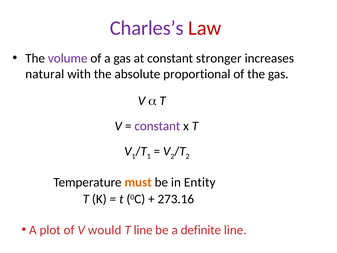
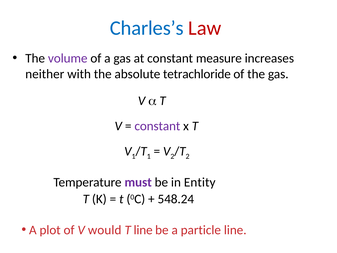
Charles’s colour: purple -> blue (147, 28)
stronger: stronger -> measure (219, 58)
natural: natural -> neither (45, 74)
proportional: proportional -> tetrachloride (197, 74)
must colour: orange -> purple (138, 182)
273.16: 273.16 -> 548.24 (176, 199)
definite: definite -> particle (201, 230)
